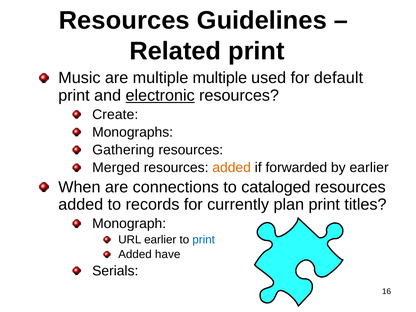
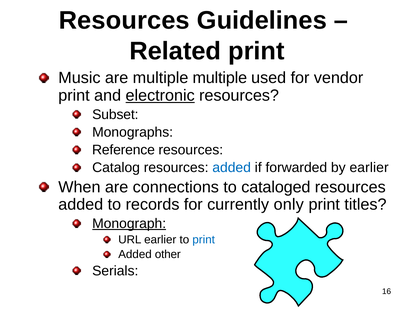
default: default -> vendor (339, 78)
Create: Create -> Subset (115, 114)
Gathering: Gathering -> Reference (123, 150)
Merged: Merged -> Catalog (116, 168)
added colour: orange -> blue (232, 168)
plan: plan -> only (289, 205)
Monograph underline: none -> present (129, 224)
have: have -> other (168, 254)
